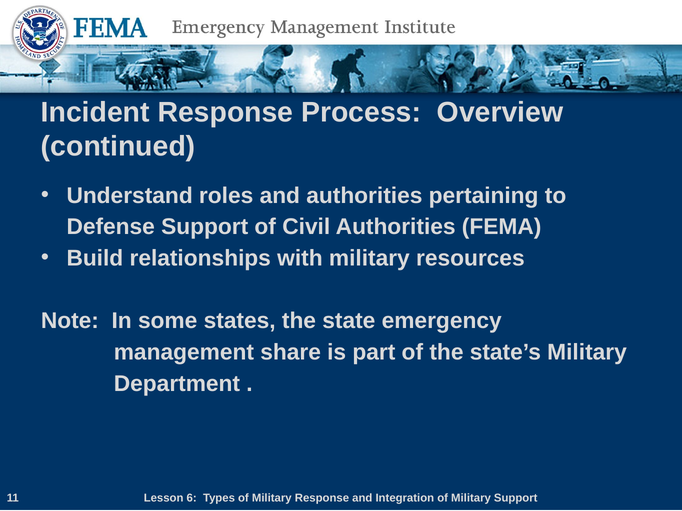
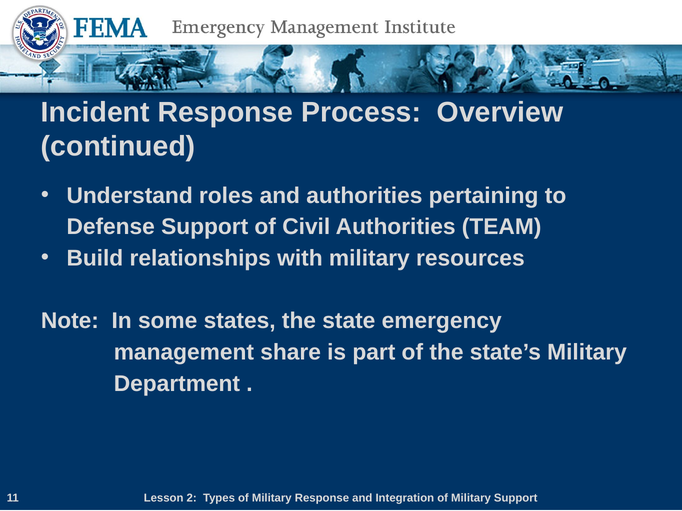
FEMA: FEMA -> TEAM (502, 227)
6: 6 -> 2 (192, 499)
